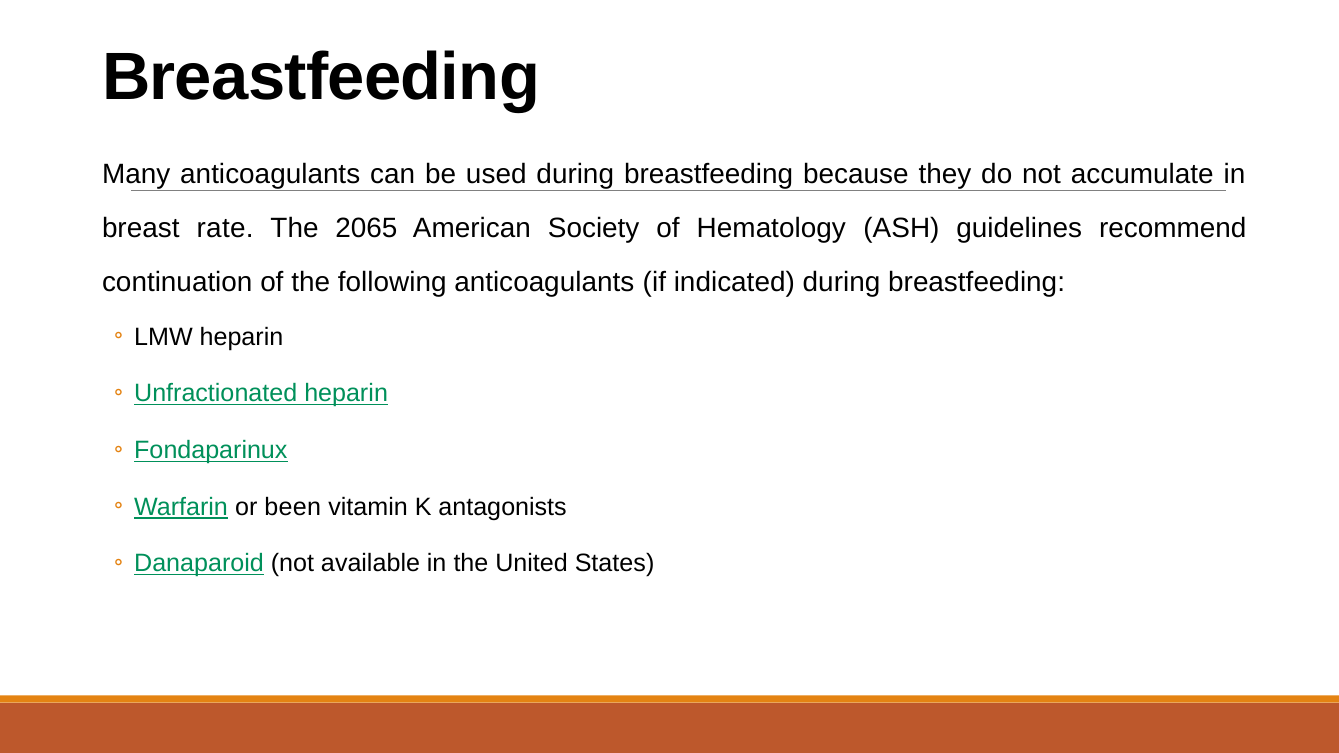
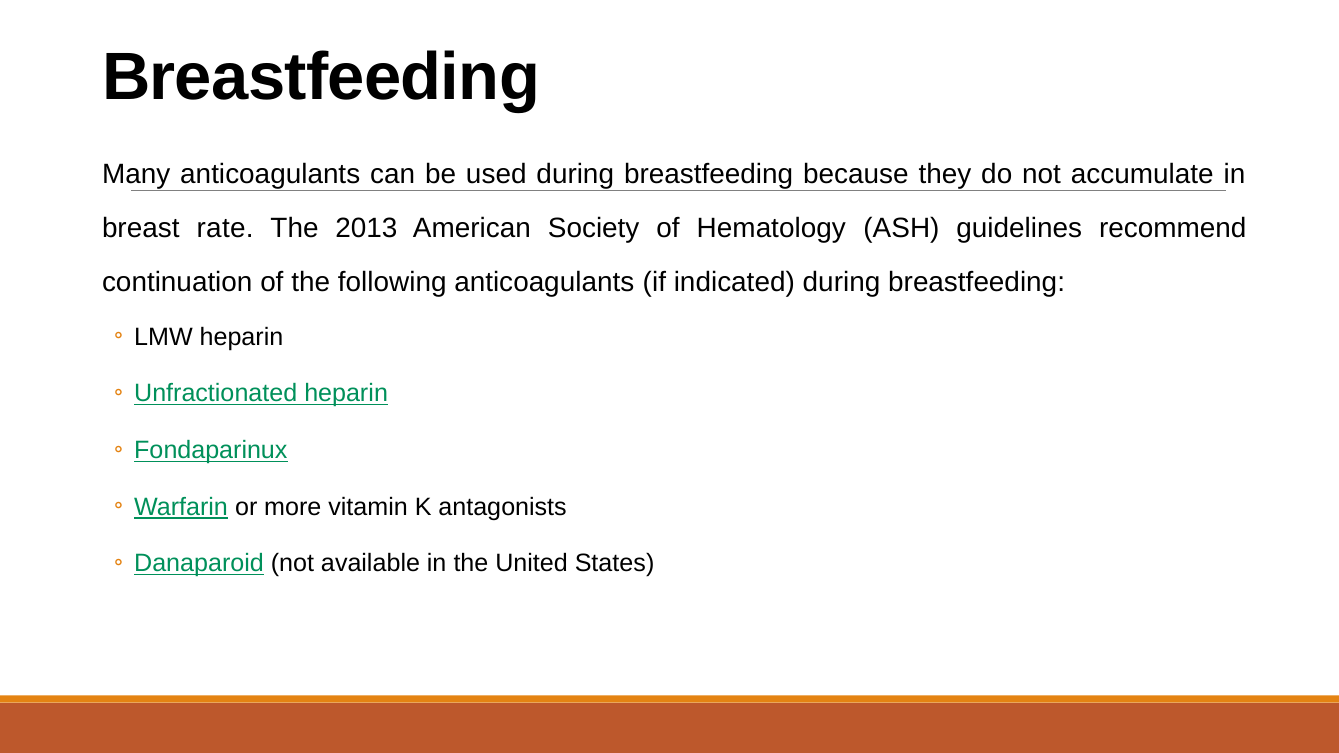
2065: 2065 -> 2013 (367, 228)
been: been -> more (293, 507)
